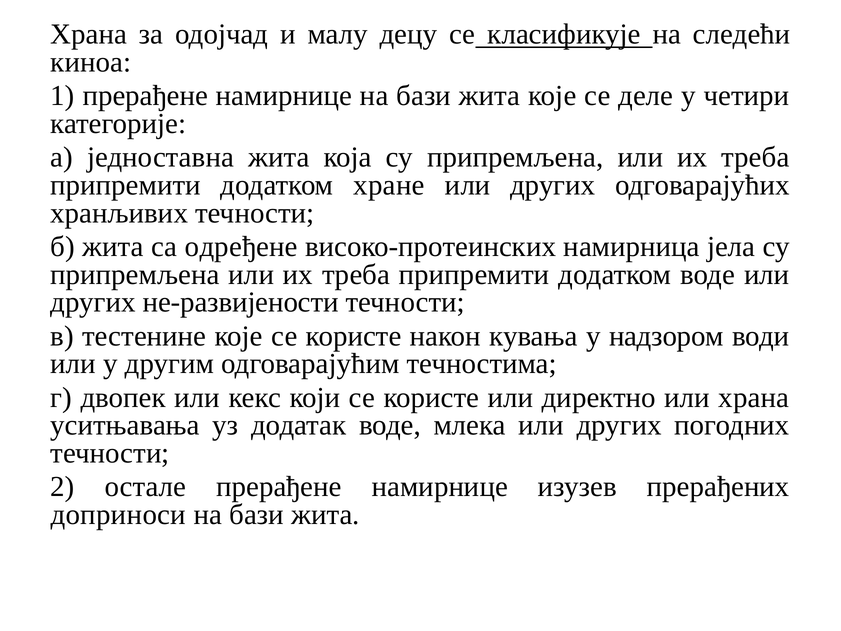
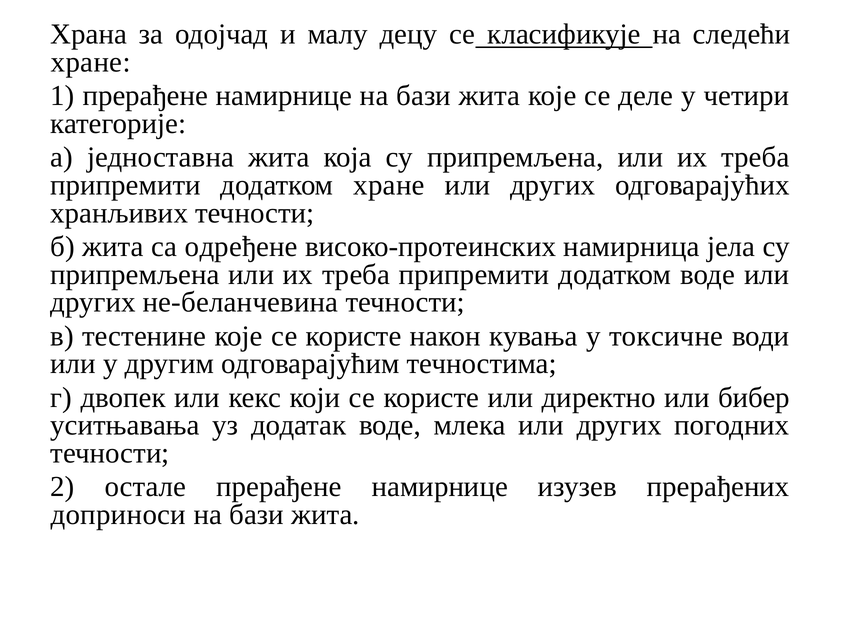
киноа: киноа -> хране (91, 62)
не-развијености: не-развијености -> не-беланчевина (241, 302)
надзором: надзором -> токсичне (666, 336)
или храна: храна -> бибер (754, 397)
